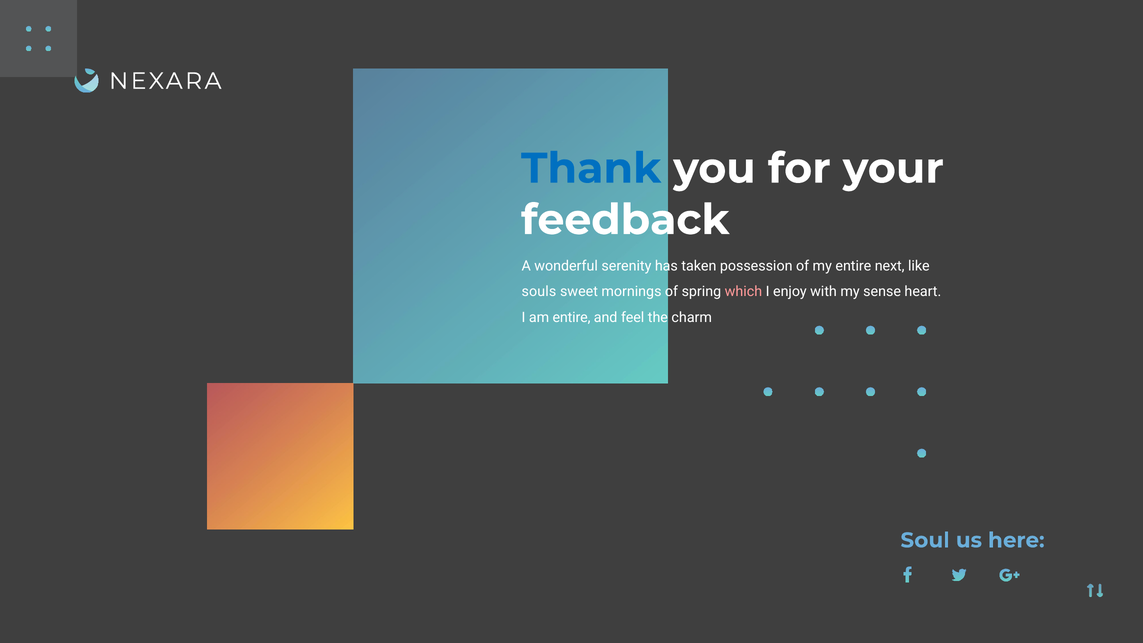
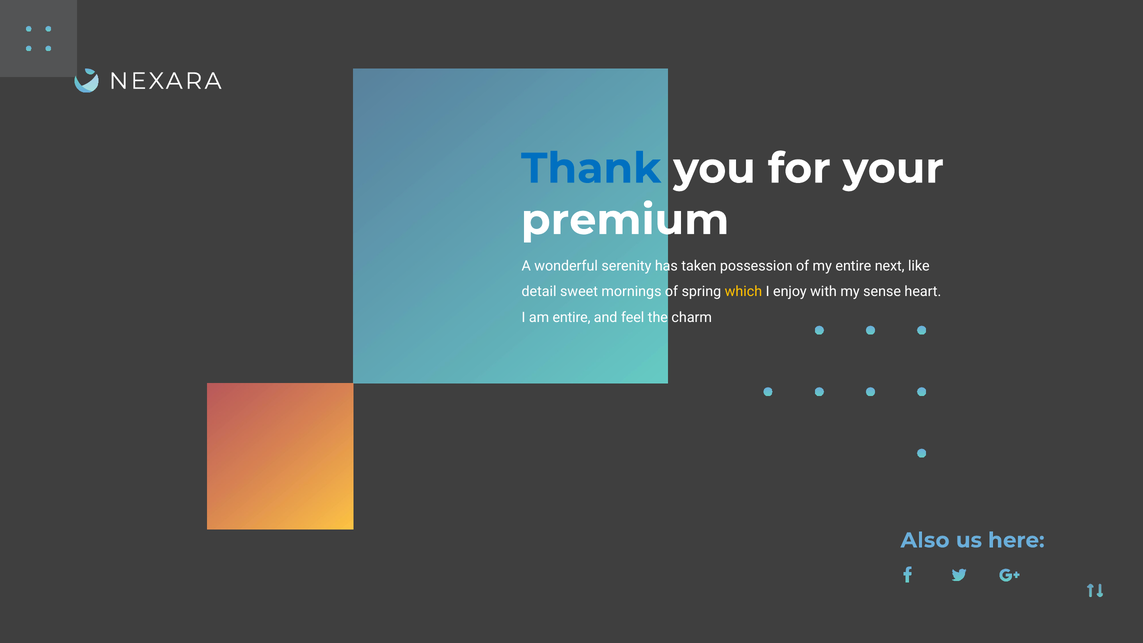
feedback: feedback -> premium (625, 220)
souls: souls -> detail (539, 292)
which colour: pink -> yellow (743, 292)
Soul: Soul -> Also (925, 540)
